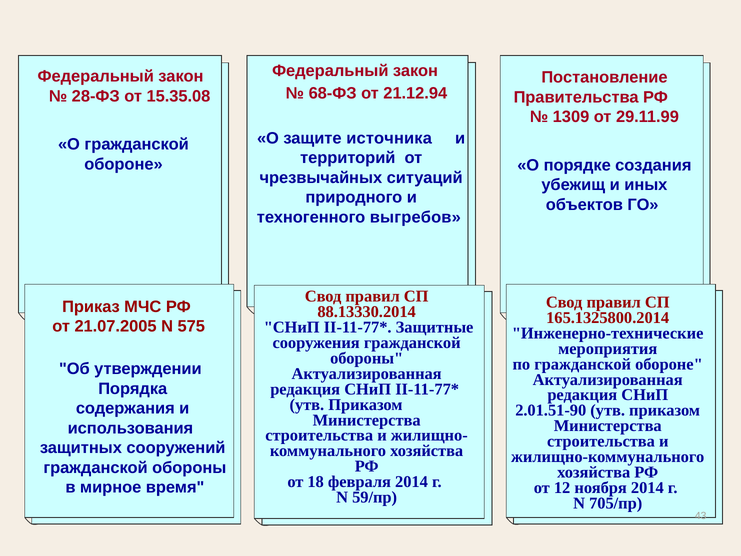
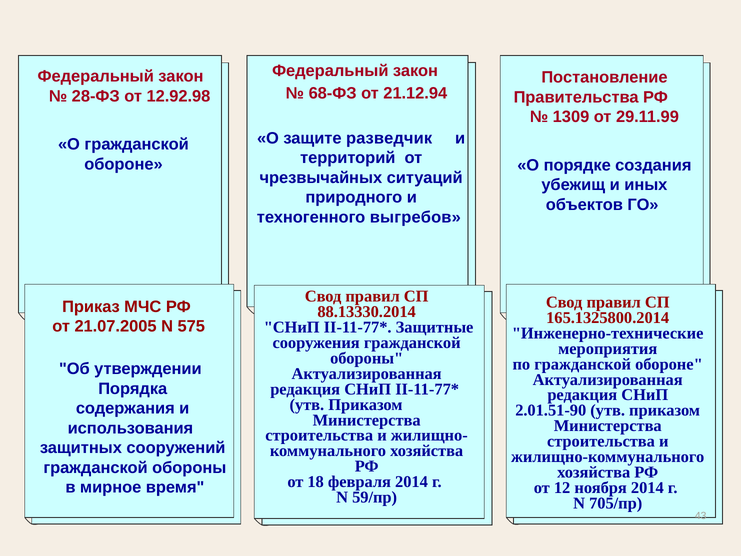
15.35.08: 15.35.08 -> 12.92.98 (178, 96)
источника: источника -> разведчик (389, 138)
